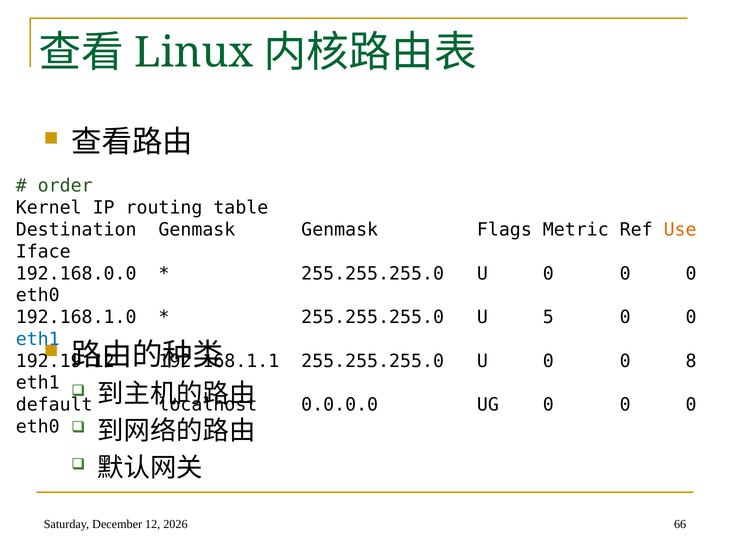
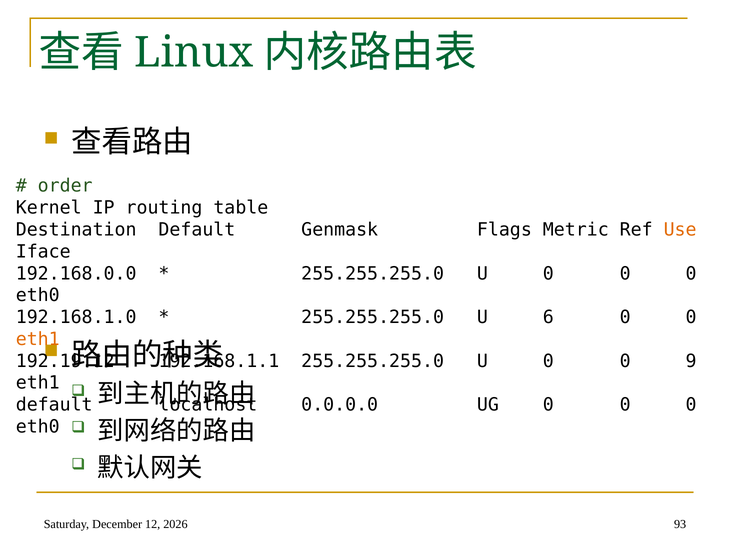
Destination Genmask: Genmask -> Default (197, 230)
5: 5 -> 6 (548, 318)
eth1 colour: blue -> orange (38, 339)
8: 8 -> 9 (691, 361)
66: 66 -> 93 (680, 525)
